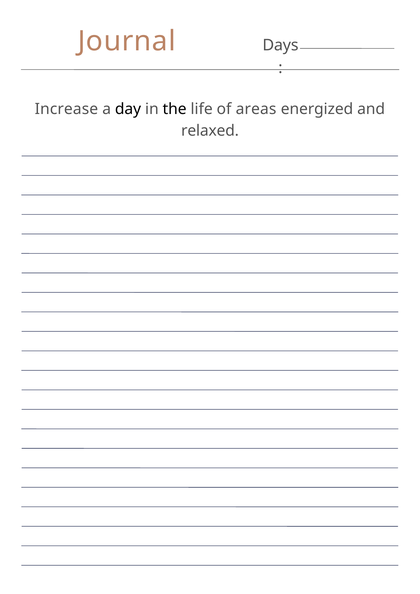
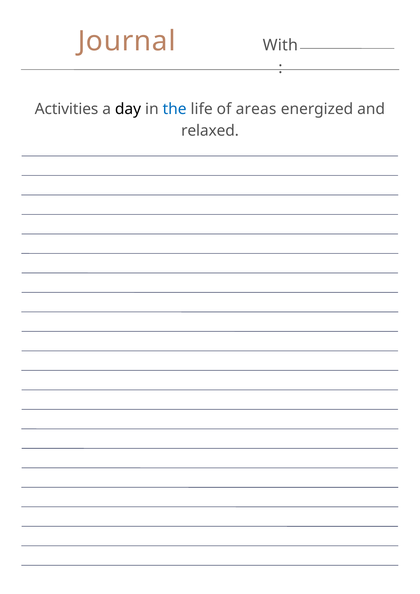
Days: Days -> With (280, 45)
Increase: Increase -> Activities (67, 109)
the colour: black -> blue (175, 109)
